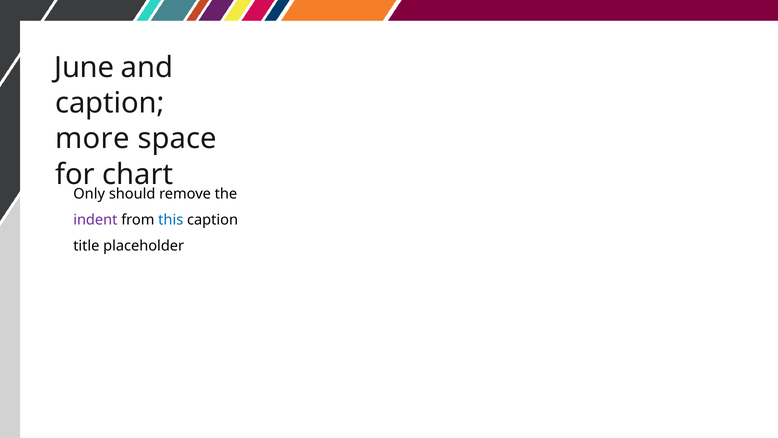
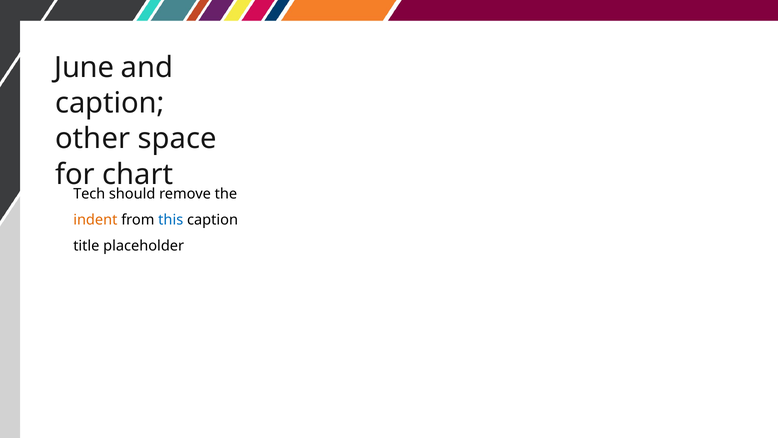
more: more -> other (93, 139)
Only: Only -> Tech (89, 194)
indent colour: purple -> orange (95, 220)
